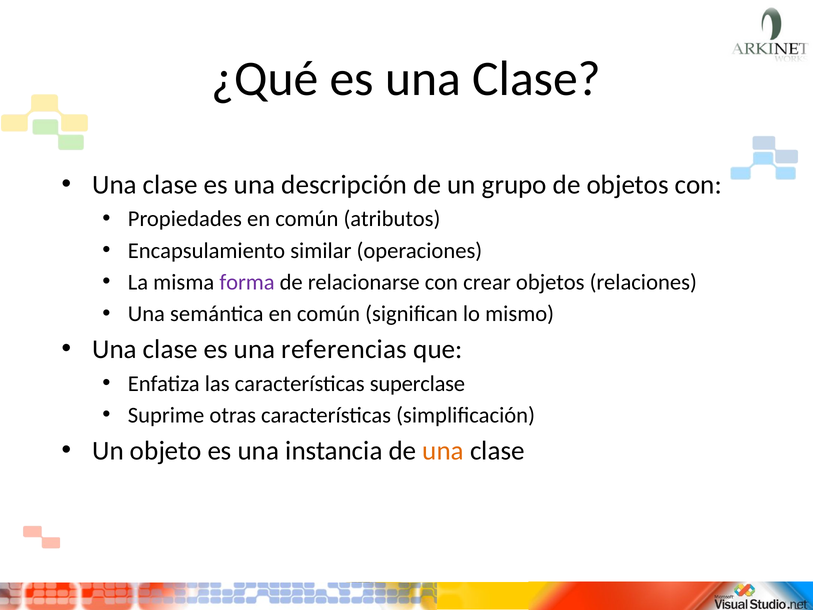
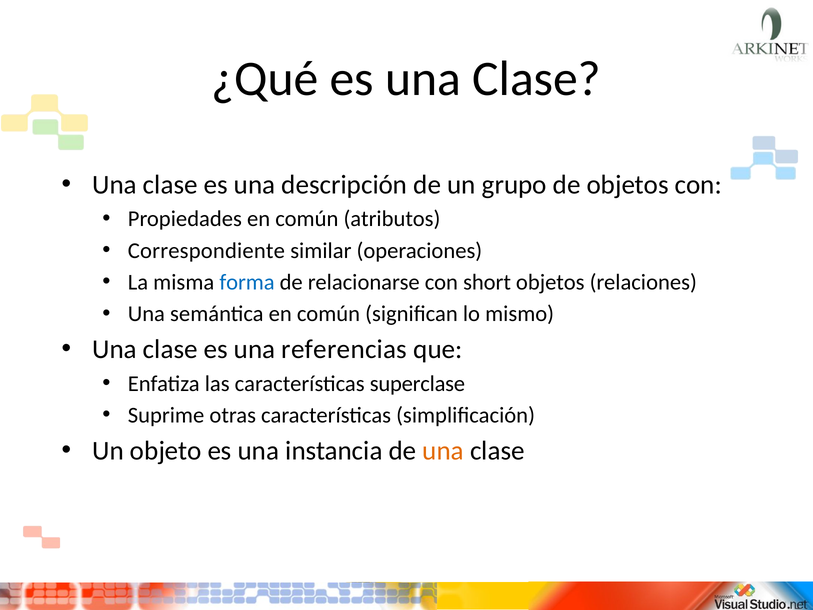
Encapsulamiento: Encapsulamiento -> Correspondiente (206, 251)
forma colour: purple -> blue (247, 282)
crear: crear -> short (487, 282)
